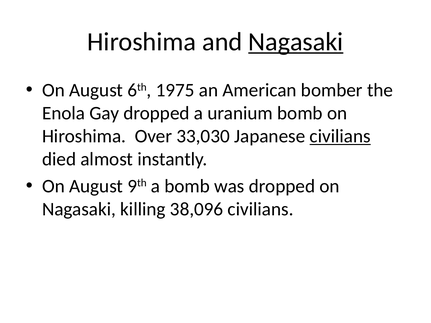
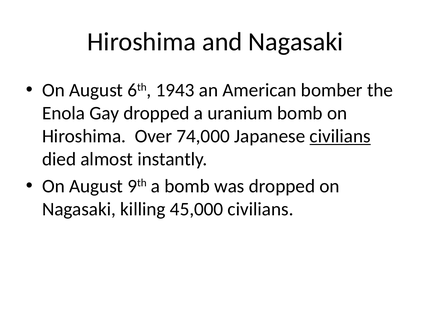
Nagasaki underline: present -> none (296, 42)
1975: 1975 -> 1943 (175, 90)
33,030: 33,030 -> 74,000 (203, 136)
38,096: 38,096 -> 45,000 (197, 209)
